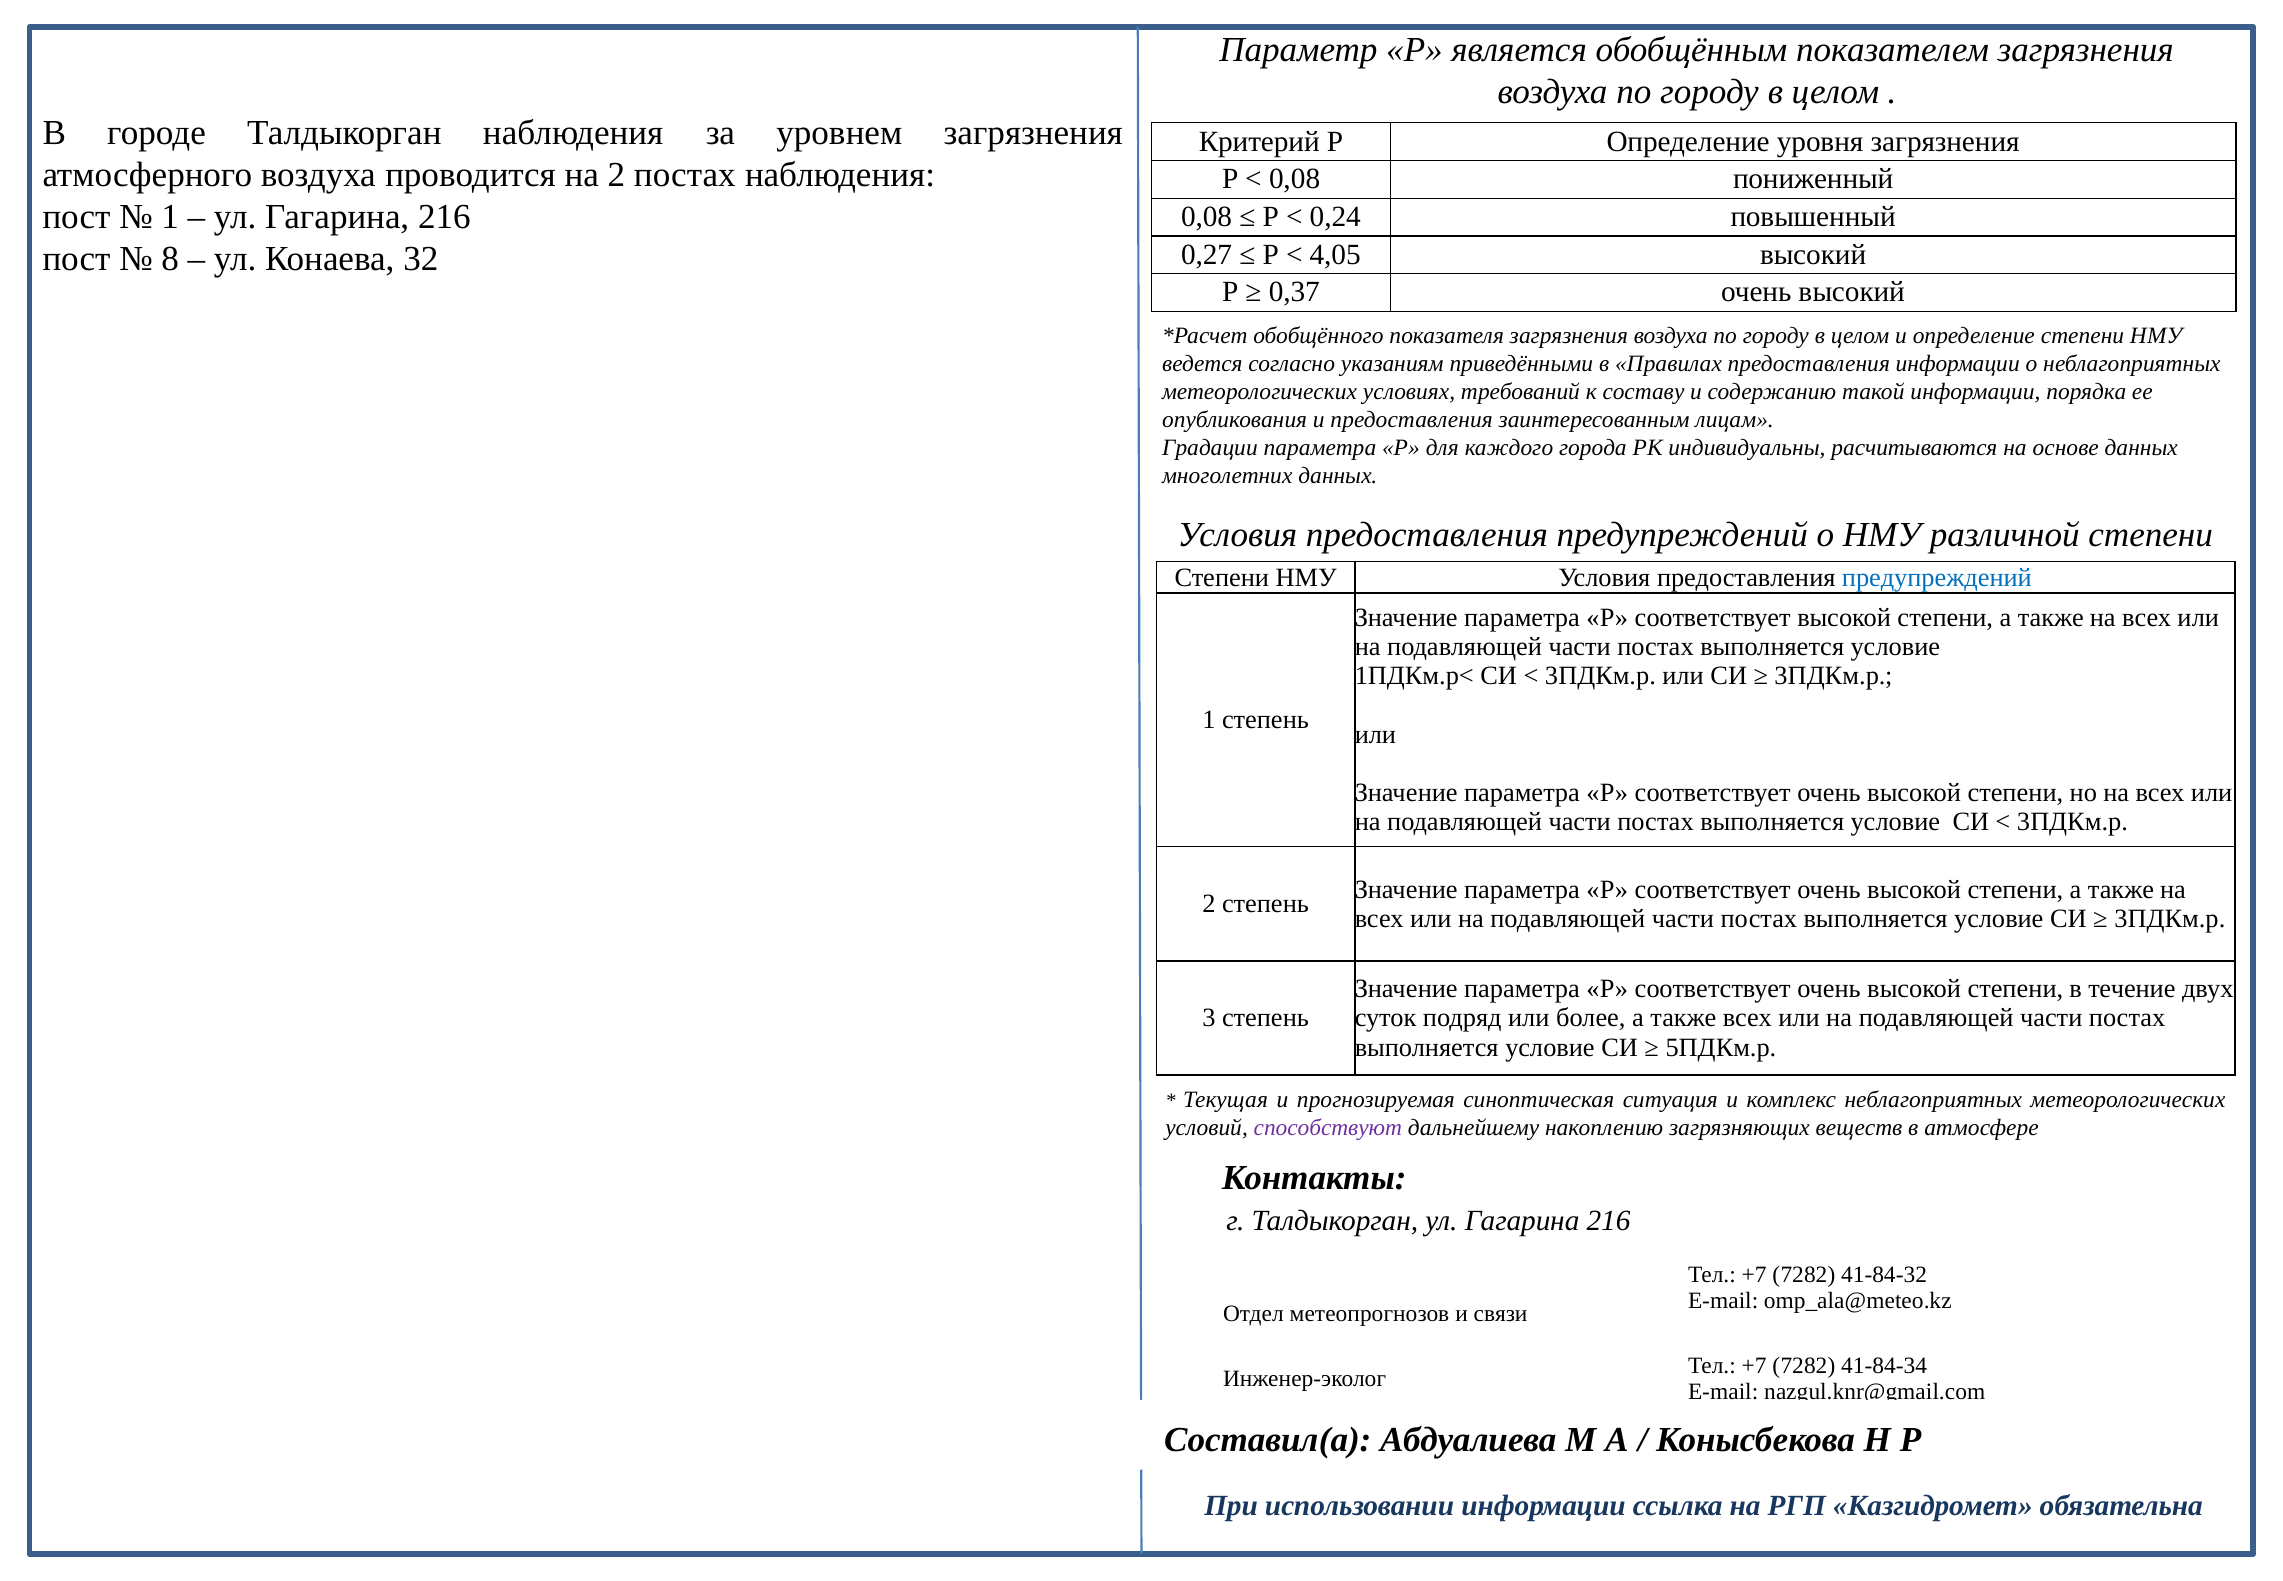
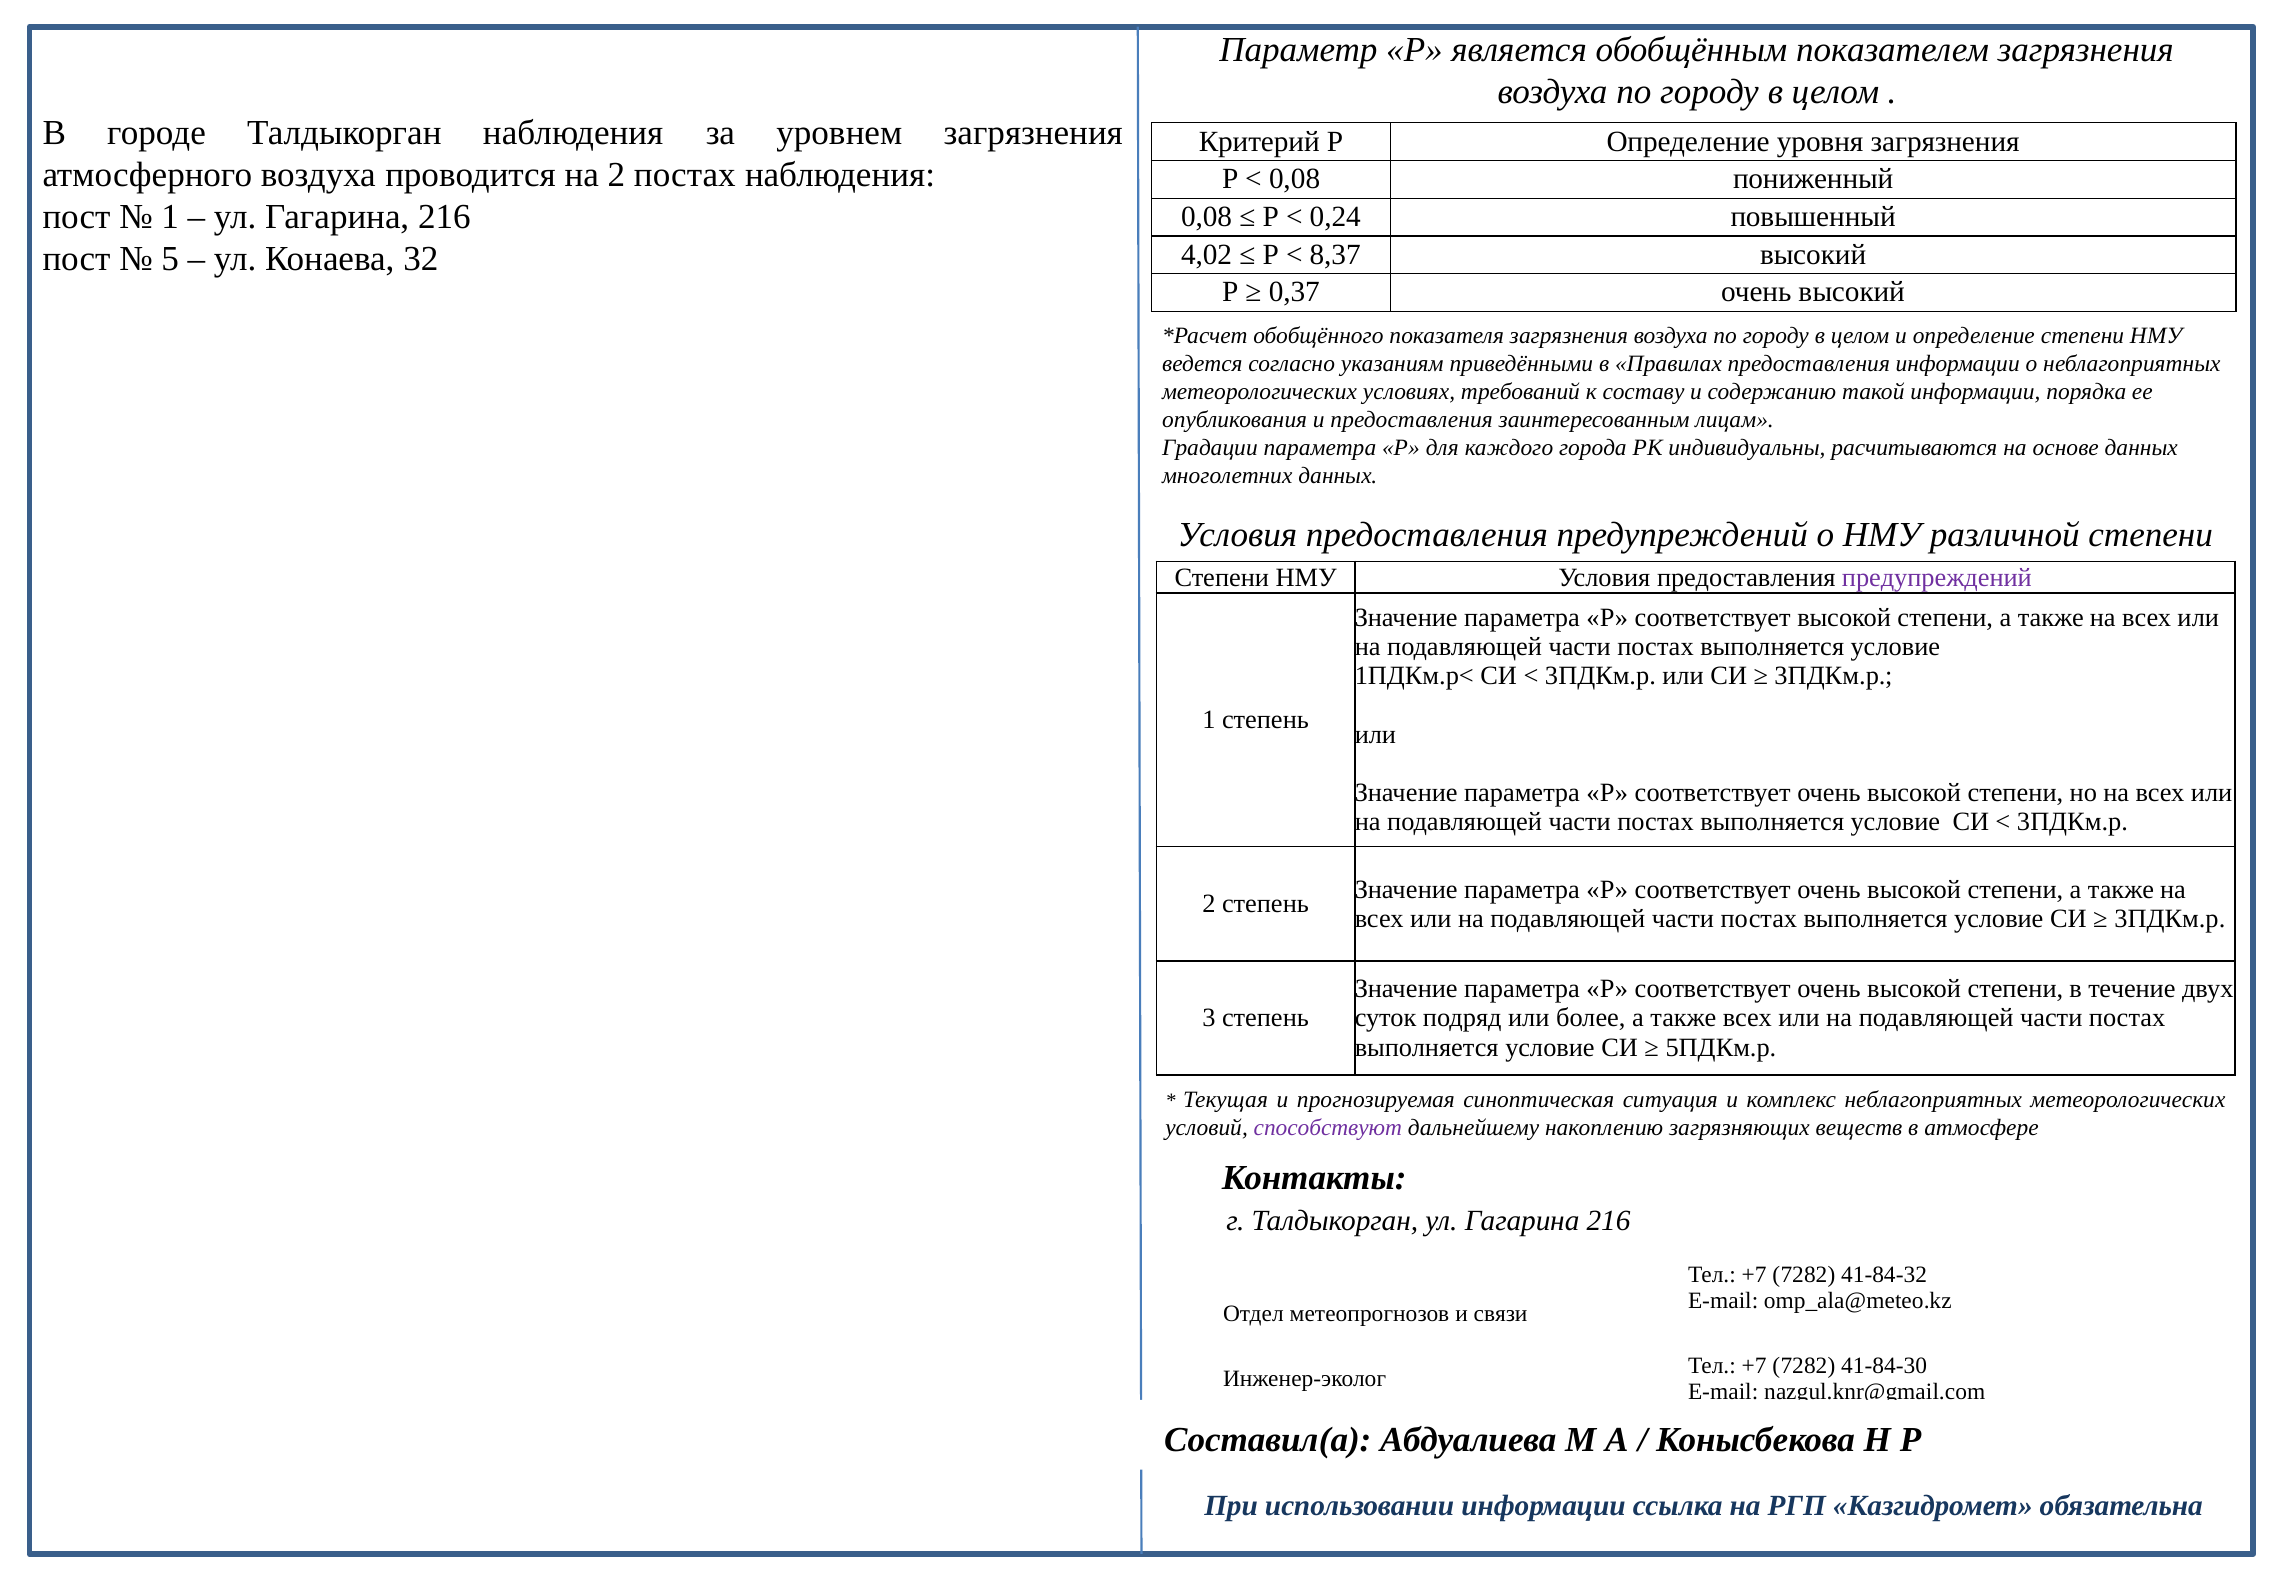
0,27: 0,27 -> 4,02 (1207, 254)
4,05: 4,05 -> 8,37 (1335, 254)
8: 8 -> 5 (170, 259)
предупреждений colour: blue -> purple (1937, 577)
41-84-34: 41-84-34 -> 41-84-30 (1884, 1365)
